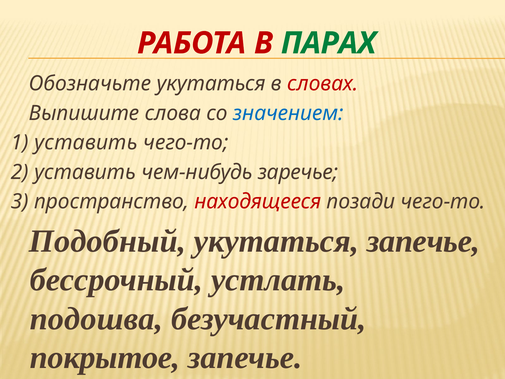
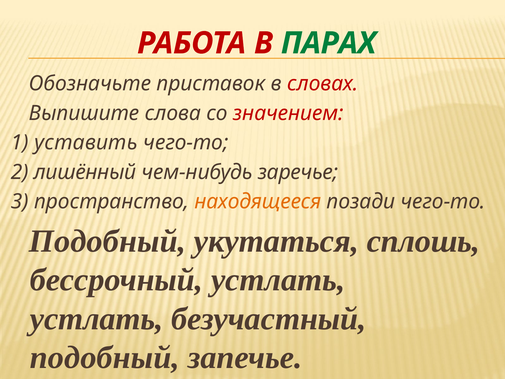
Обозначьте укутаться: укутаться -> приставок (211, 84)
значением colour: blue -> red (288, 113)
2 уставить: уставить -> лишённый (85, 172)
находящееся colour: red -> orange (258, 201)
укутаться запечье: запечье -> сплошь (423, 241)
подошва: подошва -> устлать (97, 318)
покрытое: покрытое -> подобный (105, 357)
